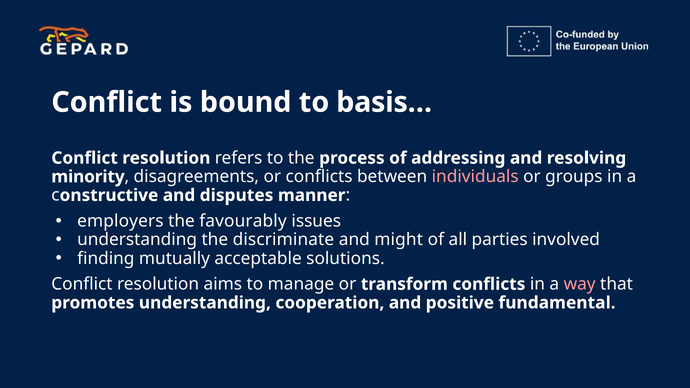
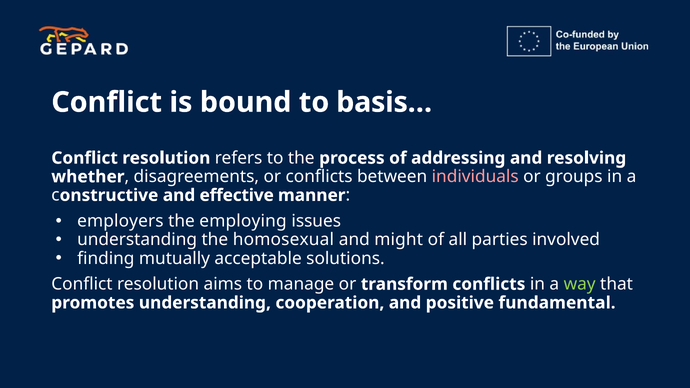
minority: minority -> whether (88, 177)
disputes: disputes -> effective (237, 195)
favourably: favourably -> employing (243, 221)
discriminate: discriminate -> homosexual (283, 240)
way colour: pink -> light green (580, 284)
